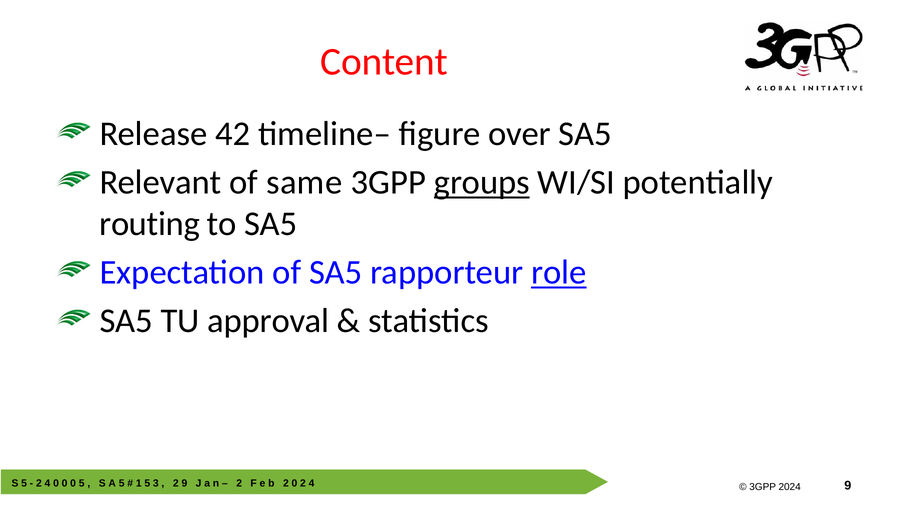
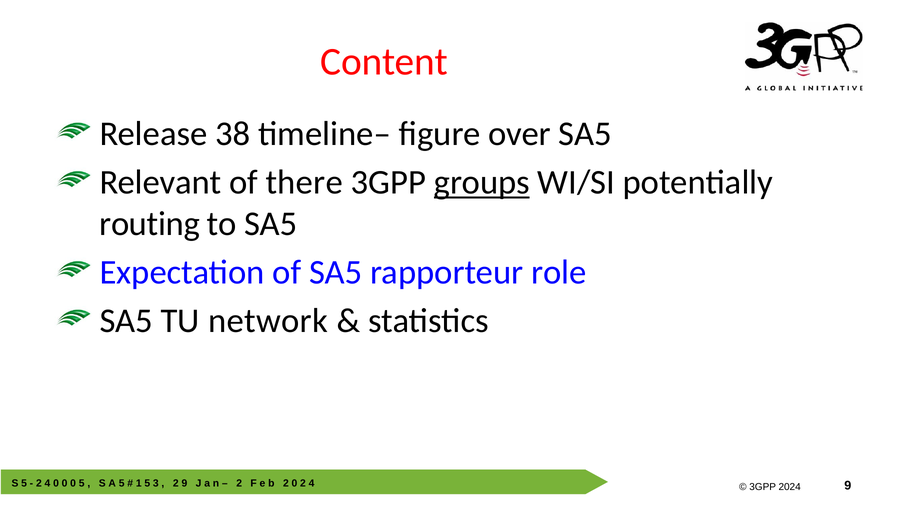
42: 42 -> 38 (233, 134)
same: same -> there (304, 182)
role underline: present -> none (559, 273)
approval: approval -> network (268, 321)
